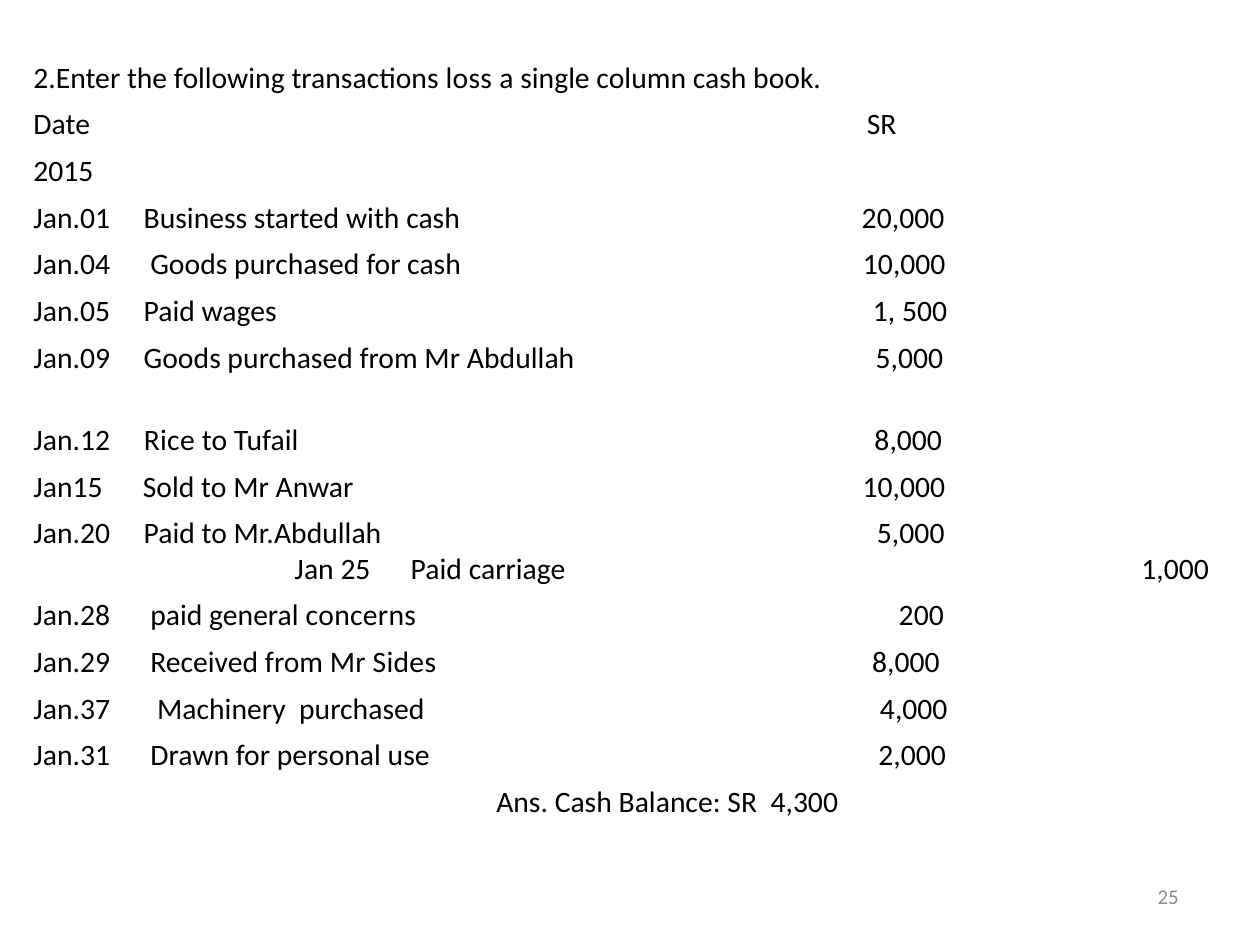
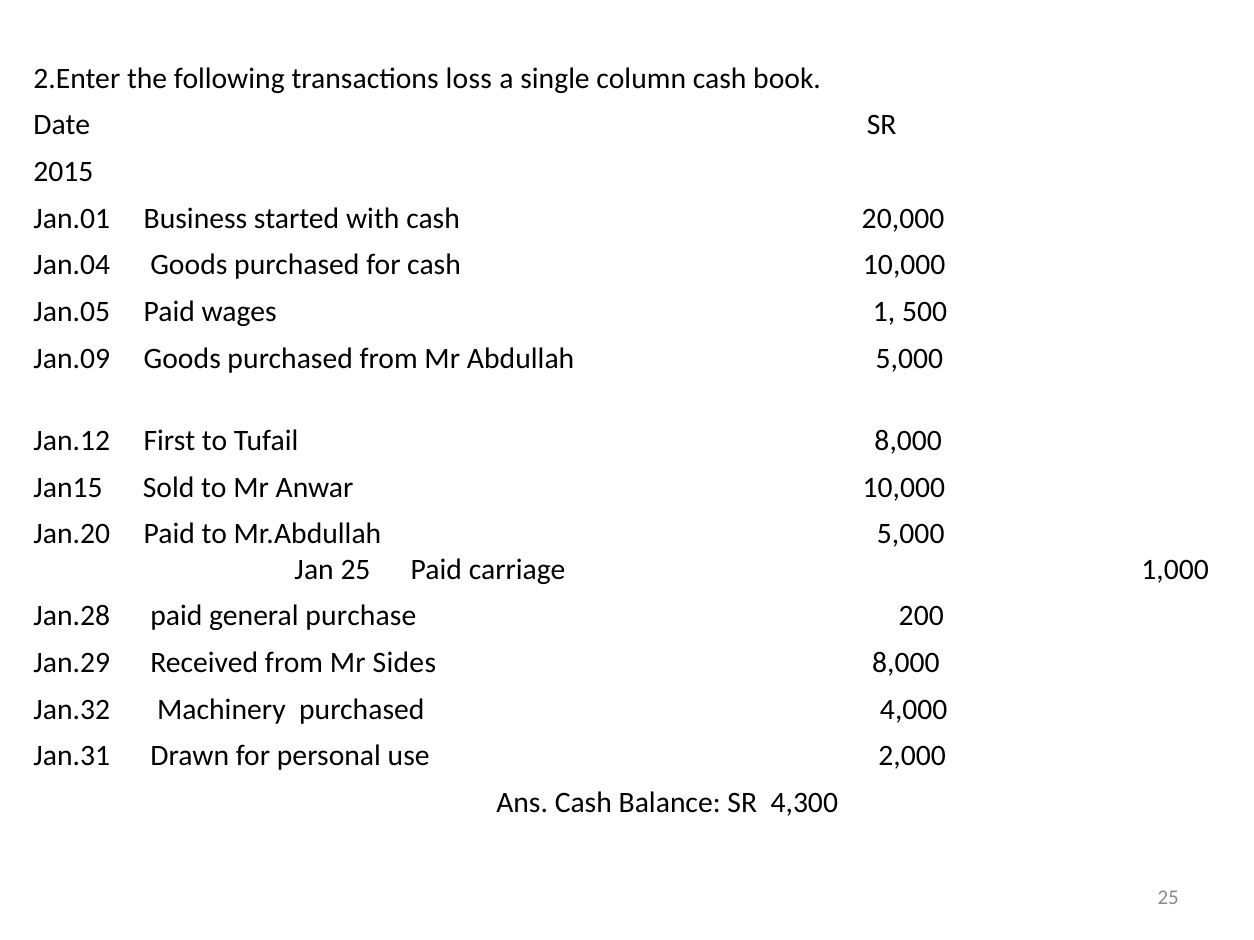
Rice: Rice -> First (169, 441)
concerns: concerns -> purchase (361, 616)
Jan.37: Jan.37 -> Jan.32 (72, 710)
